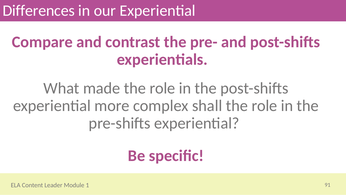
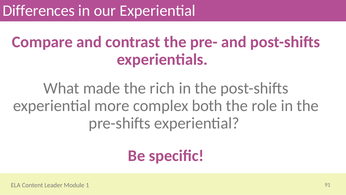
made the role: role -> rich (162, 88)
shall: shall -> both (207, 106)
